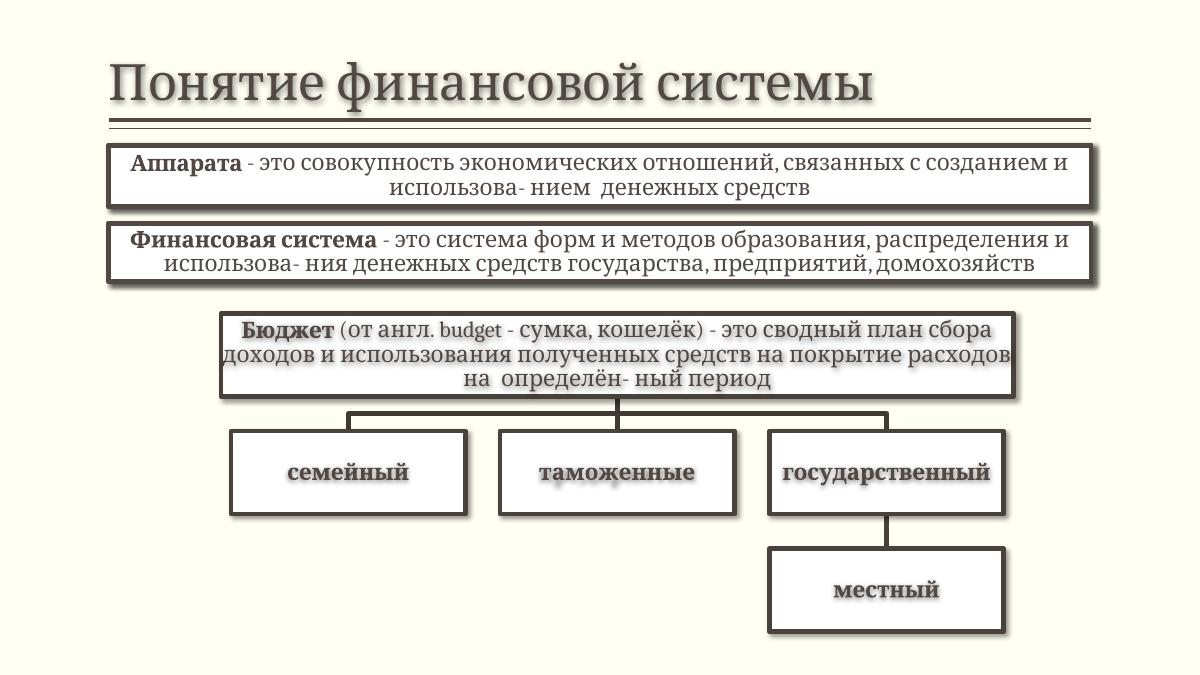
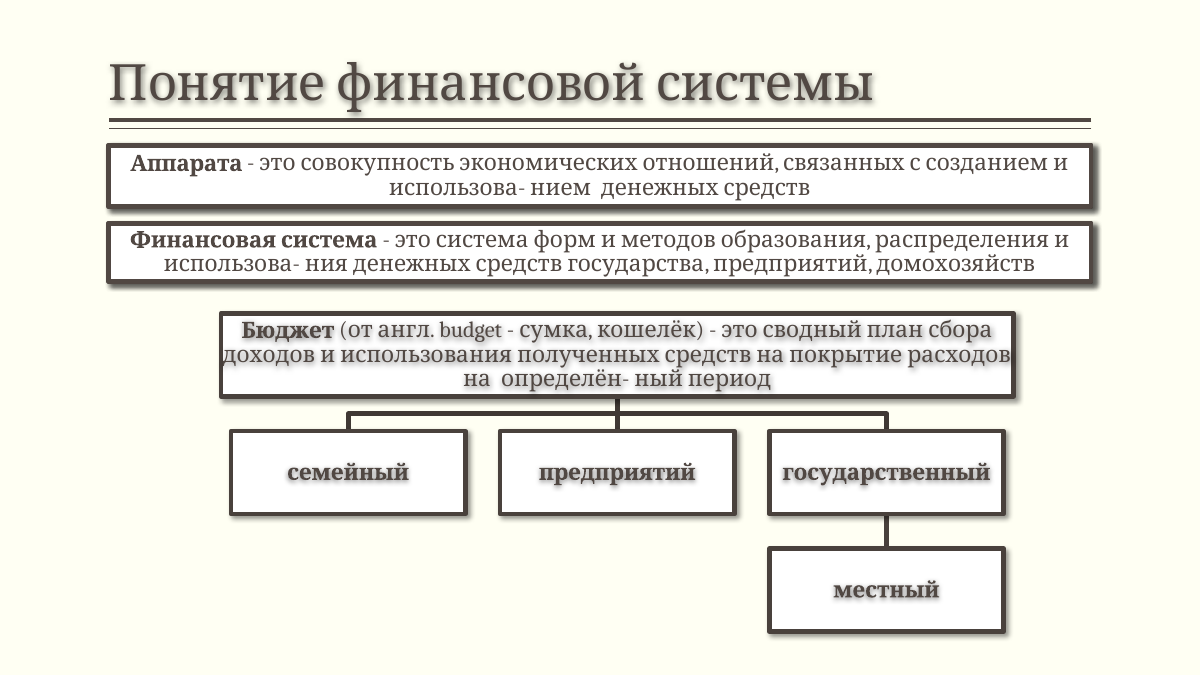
семейный таможенные: таможенные -> предприятий (617, 472)
